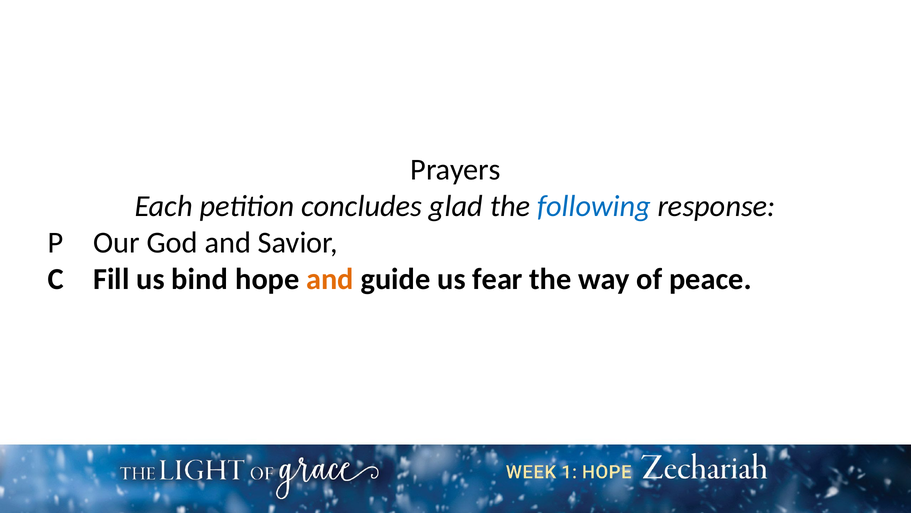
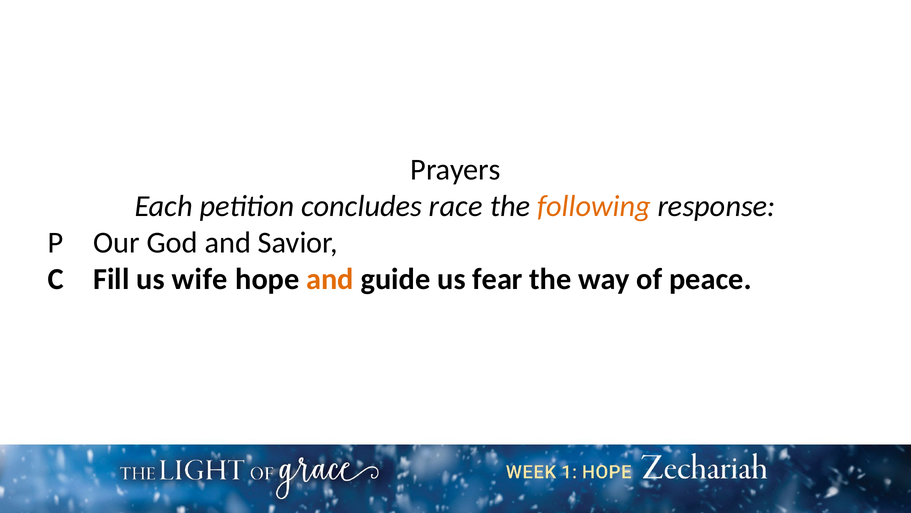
glad: glad -> race (456, 206)
following colour: blue -> orange (594, 206)
bind: bind -> wife (200, 279)
